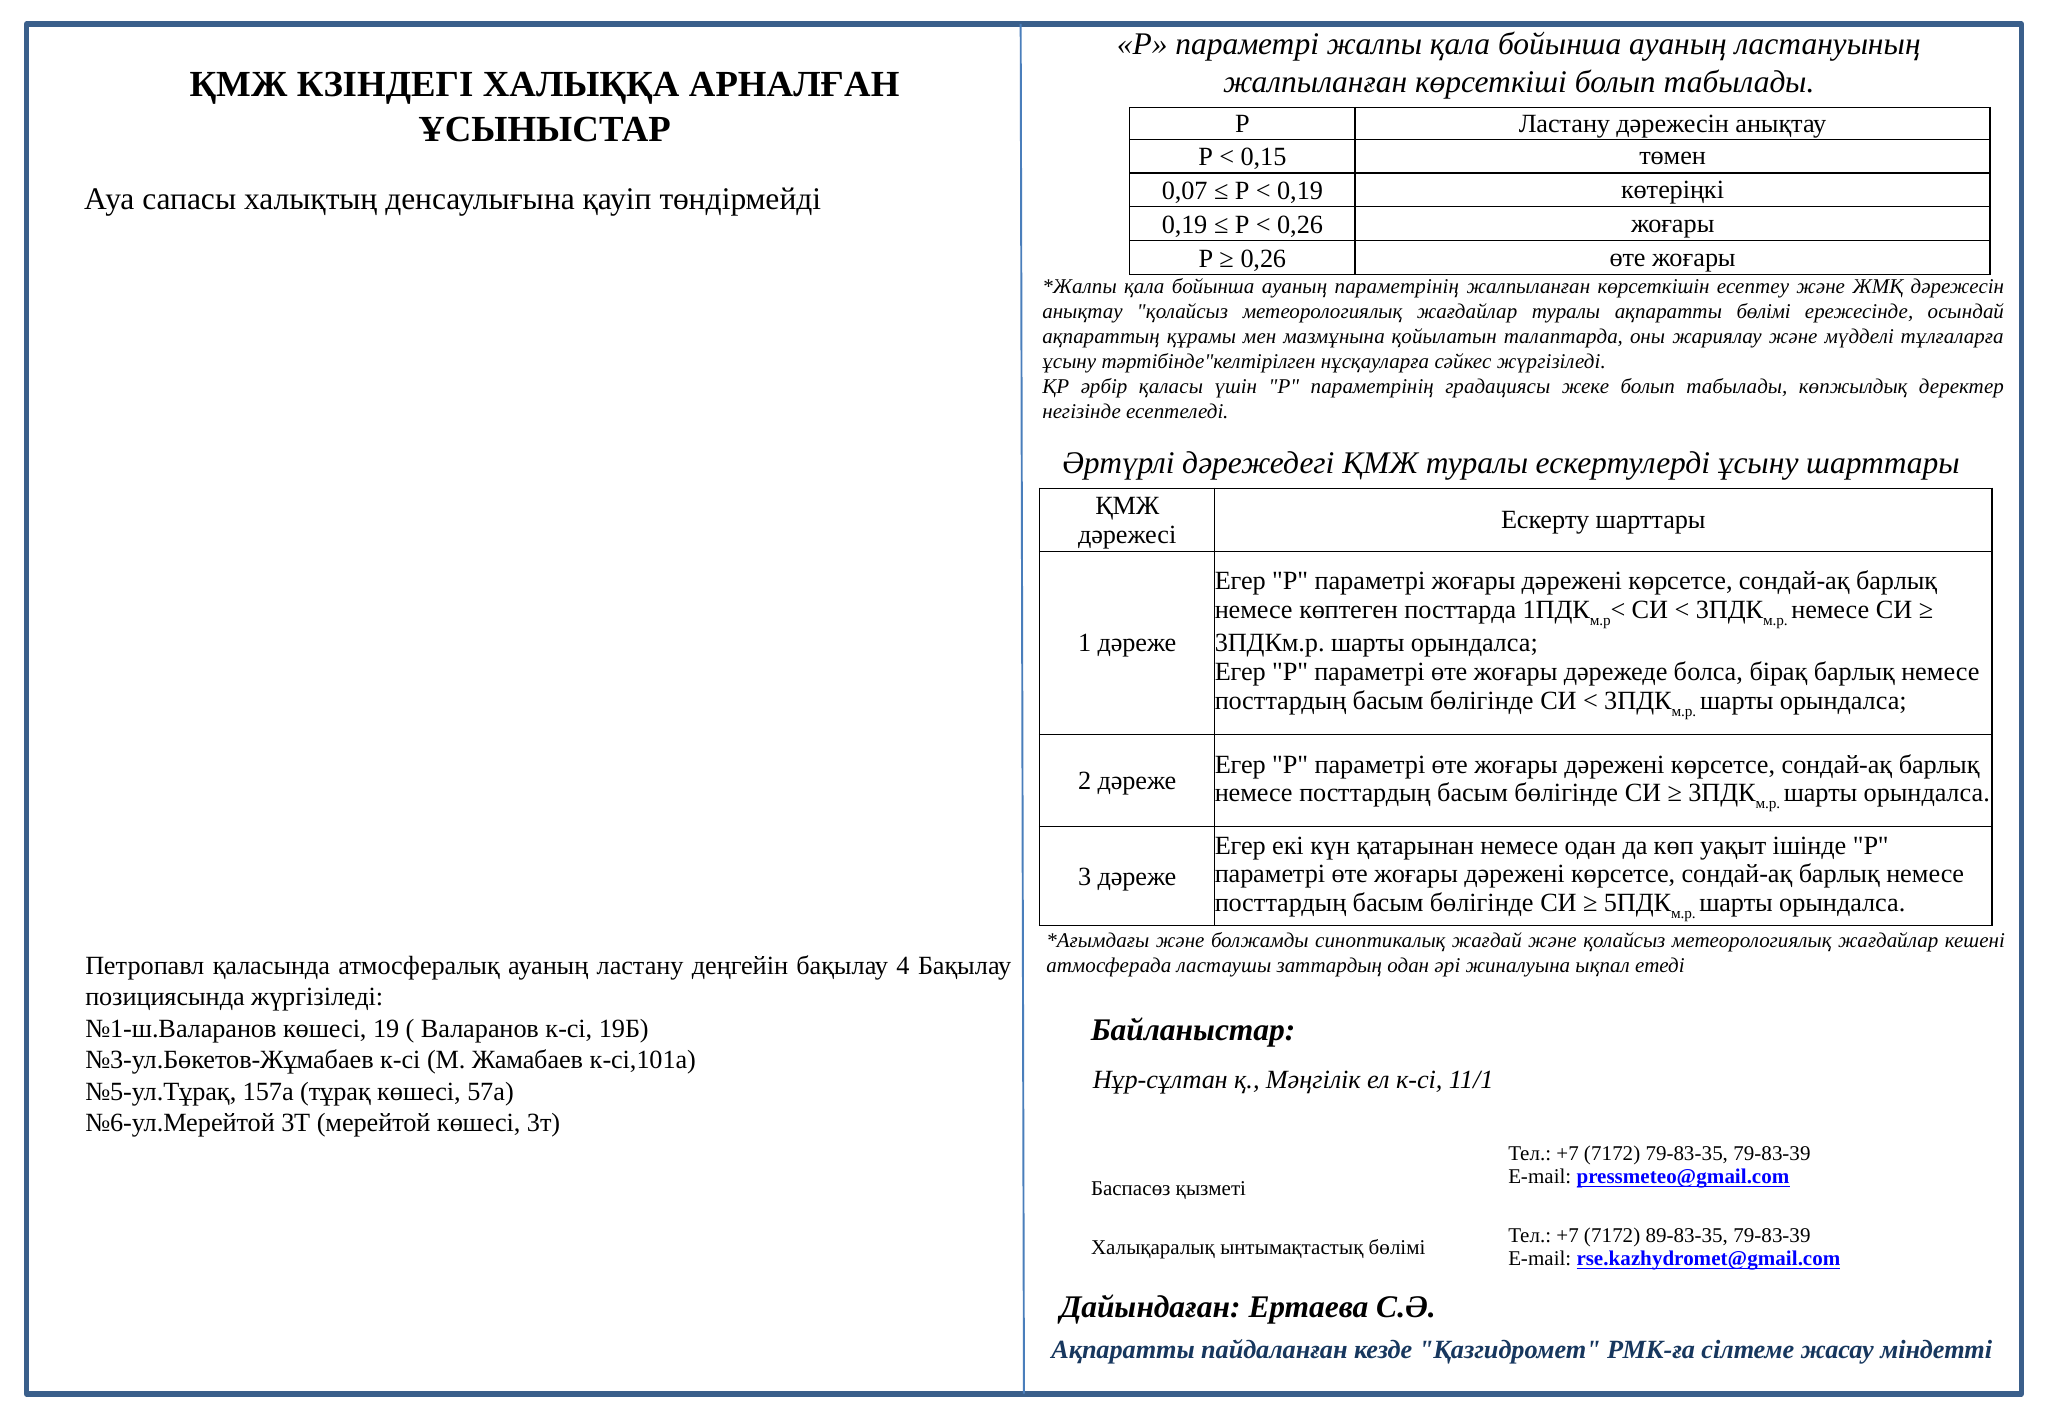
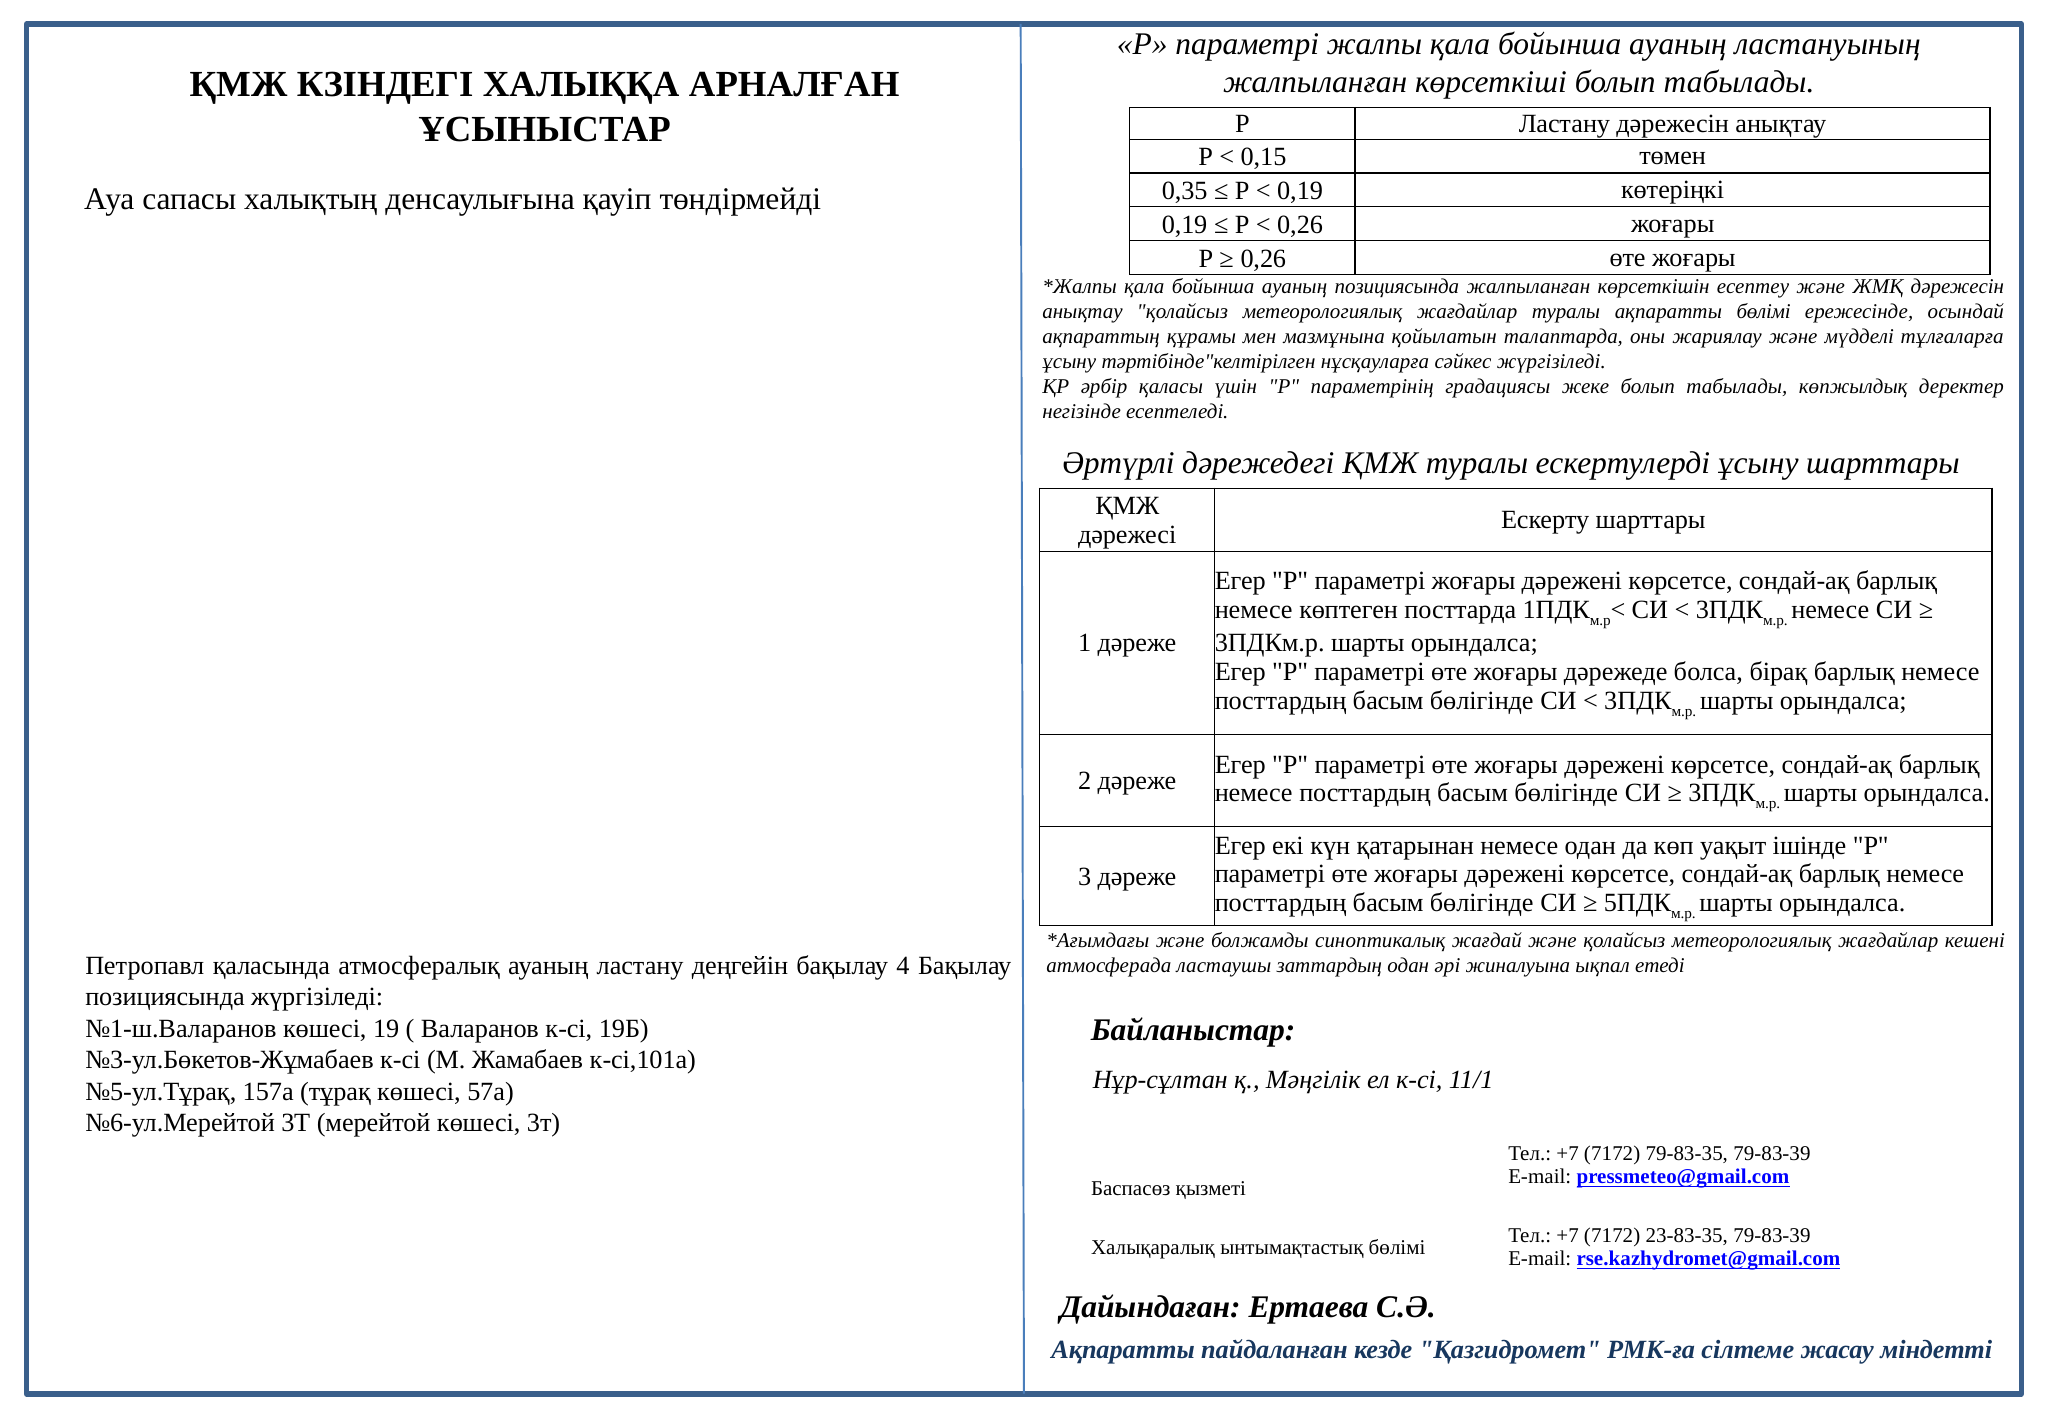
0,07: 0,07 -> 0,35 (1185, 191)
ауаның параметрінің: параметрінің -> позициясында (1397, 286)
89-83-35: 89-83-35 -> 23-83-35 (1687, 1235)
